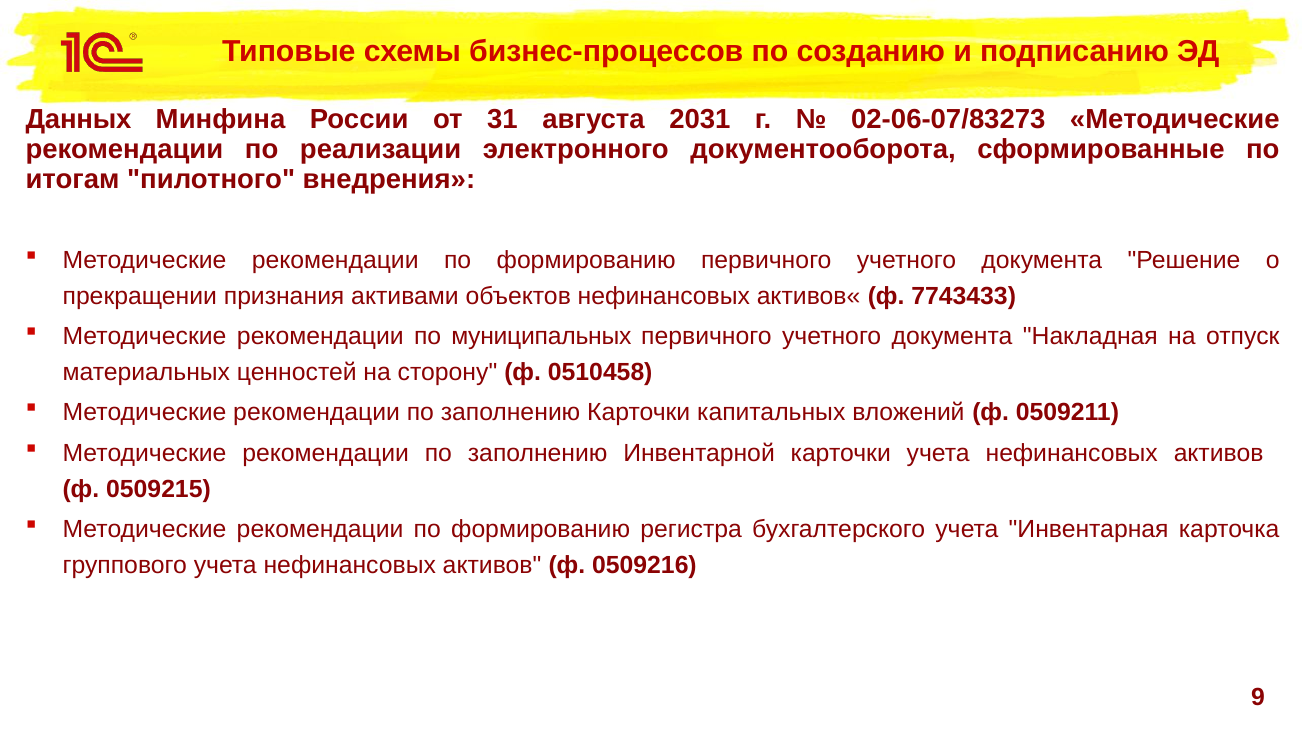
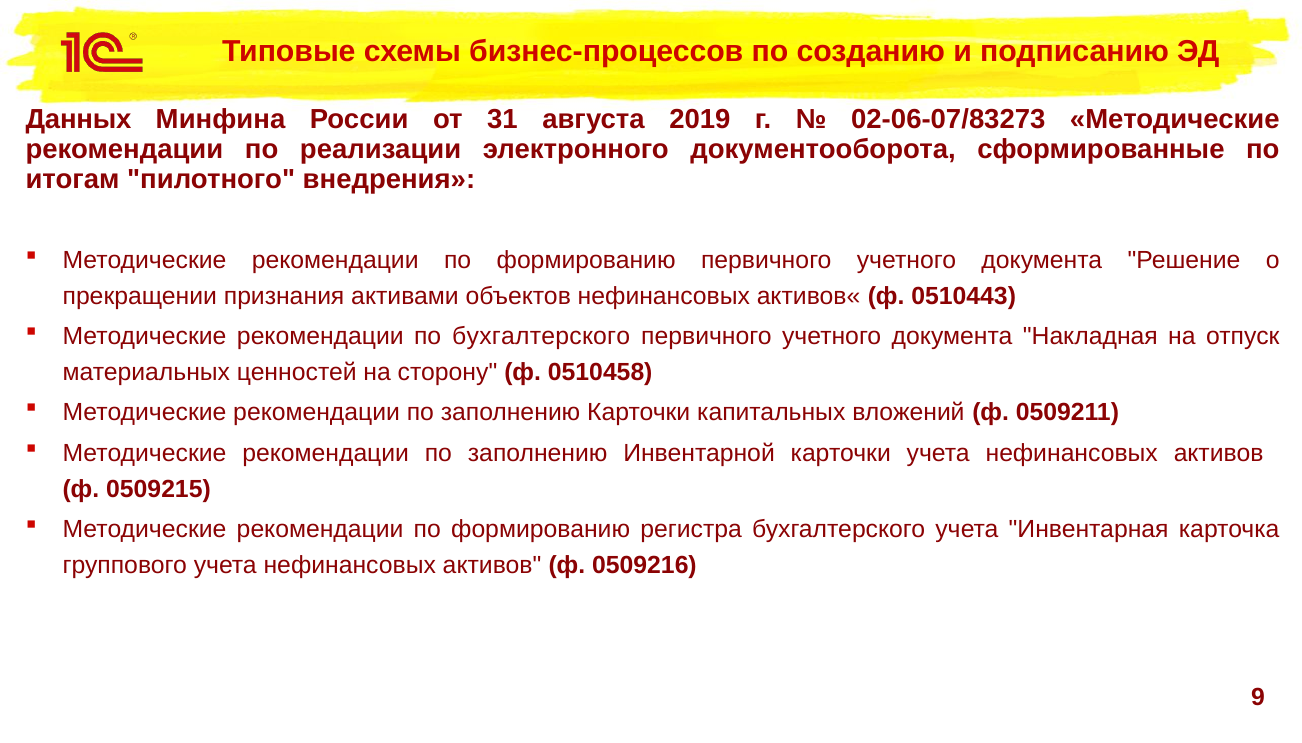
2031: 2031 -> 2019 (700, 120)
7743433: 7743433 -> 0510443 (964, 296)
по муниципальных: муниципальных -> бухгалтерского (541, 336)
